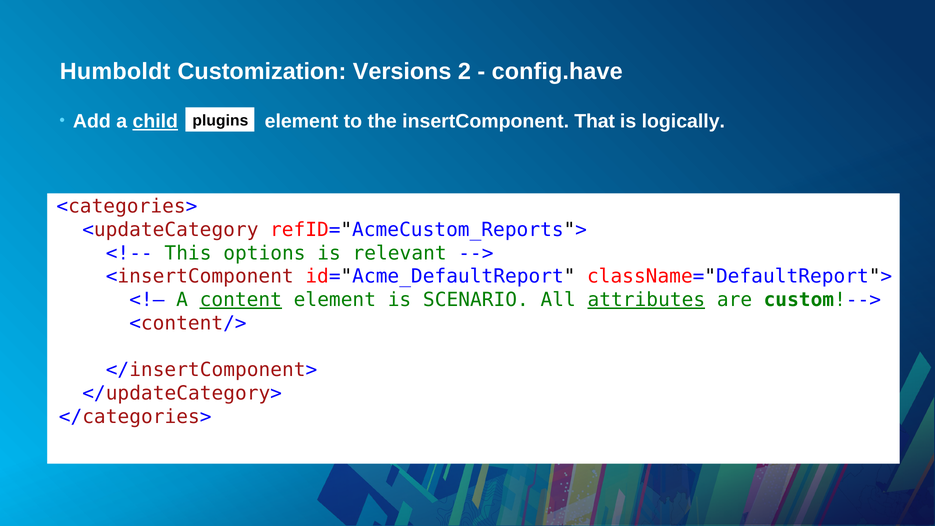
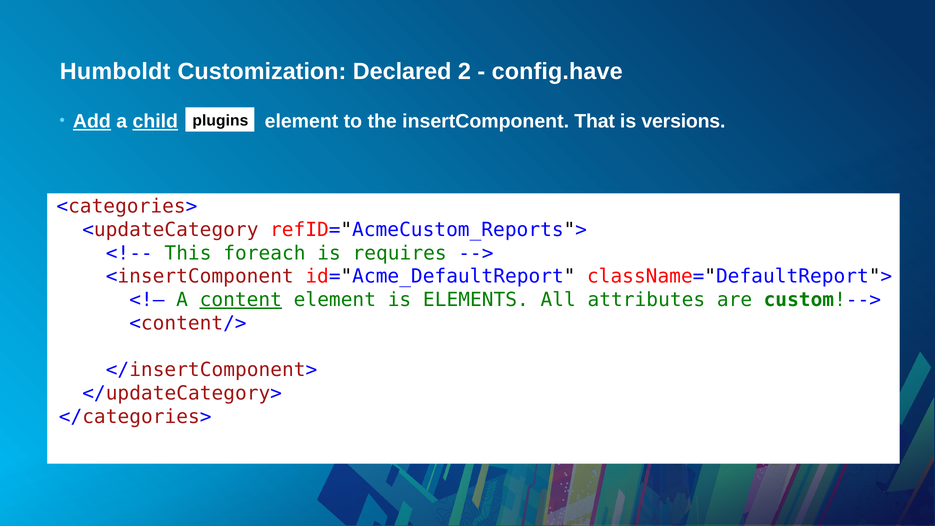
Versions: Versions -> Declared (402, 71)
Add underline: none -> present (92, 121)
logically: logically -> versions (683, 121)
options: options -> foreach (264, 253)
relevant: relevant -> requires (400, 253)
SCENARIO: SCENARIO -> ELEMENTS (476, 300)
attributes underline: present -> none (646, 300)
